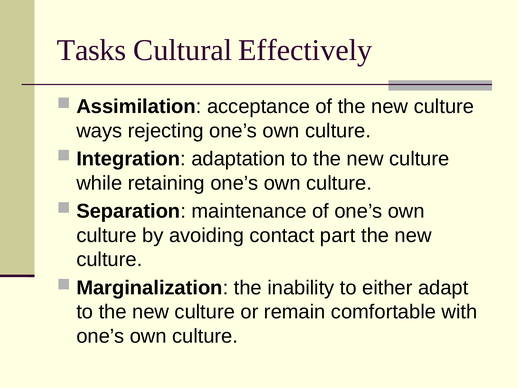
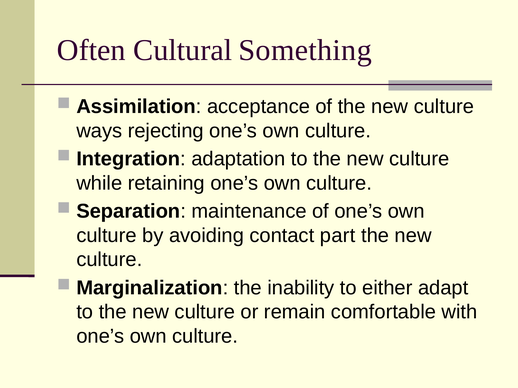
Tasks: Tasks -> Often (91, 50)
Effectively: Effectively -> Something (305, 50)
